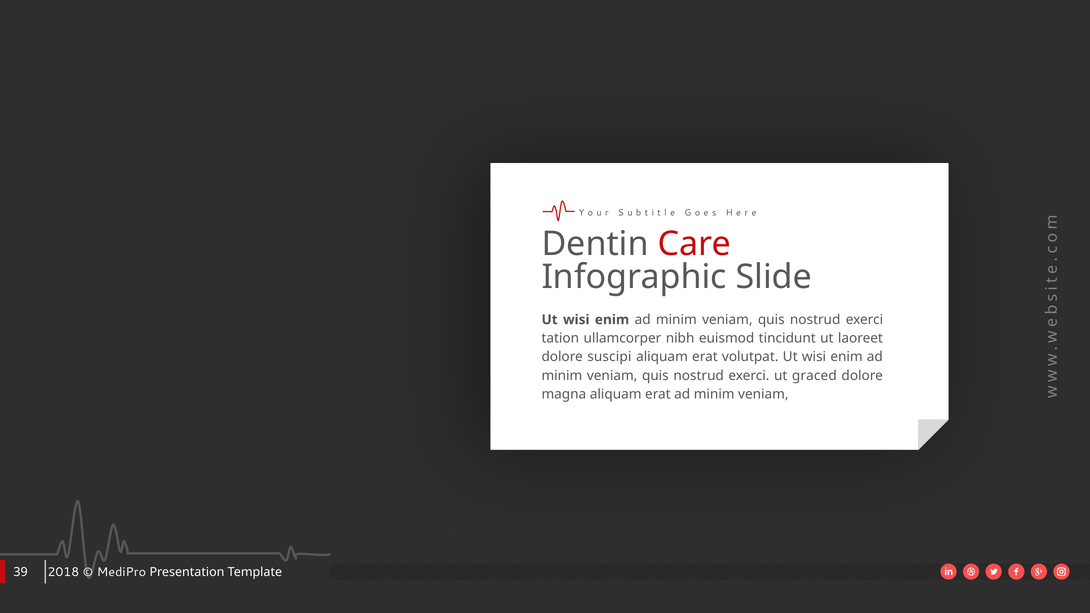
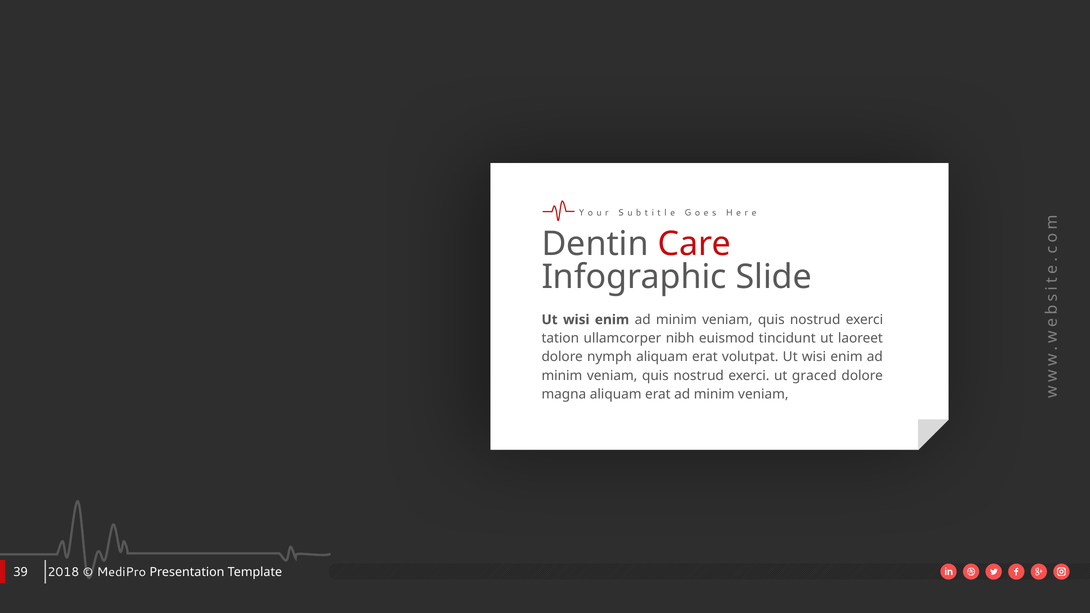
suscipi: suscipi -> nymph (609, 357)
